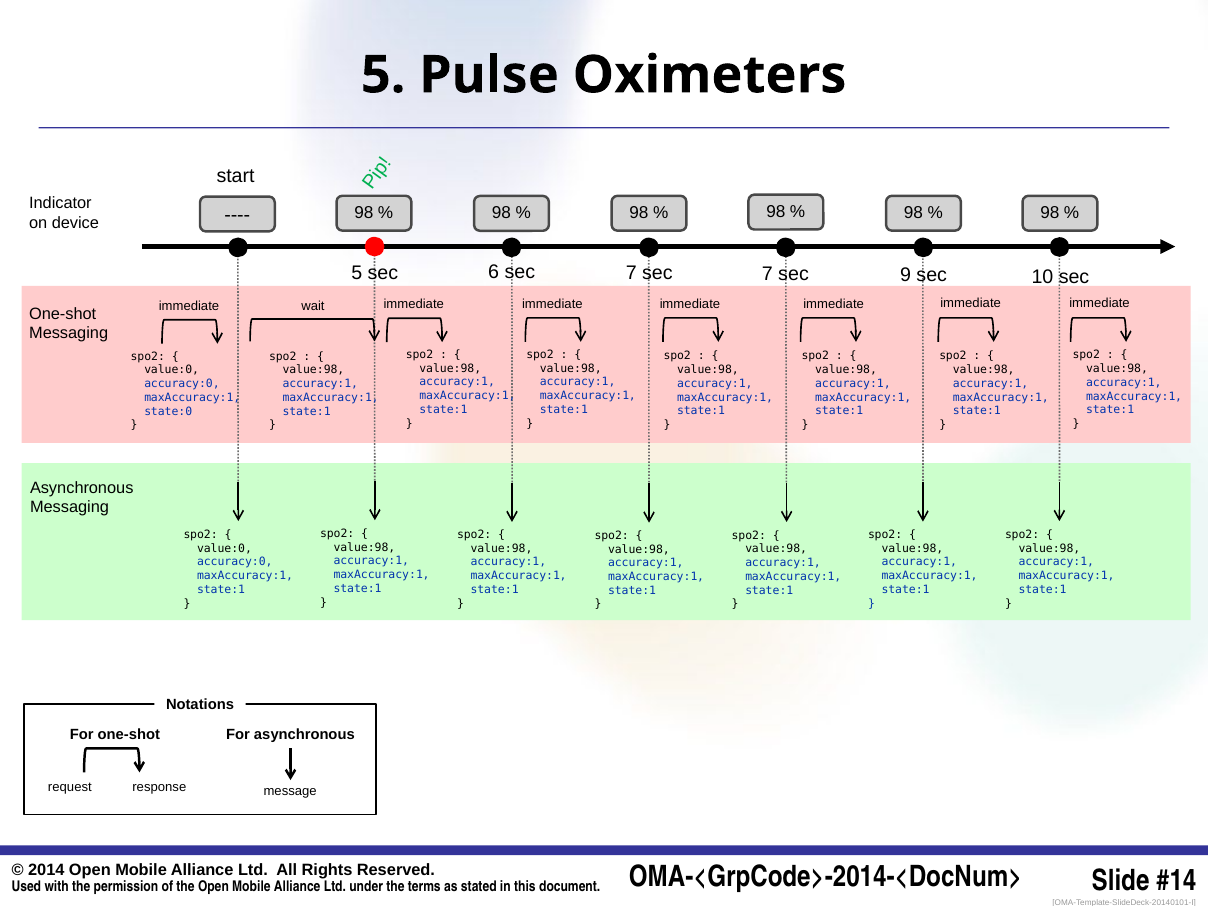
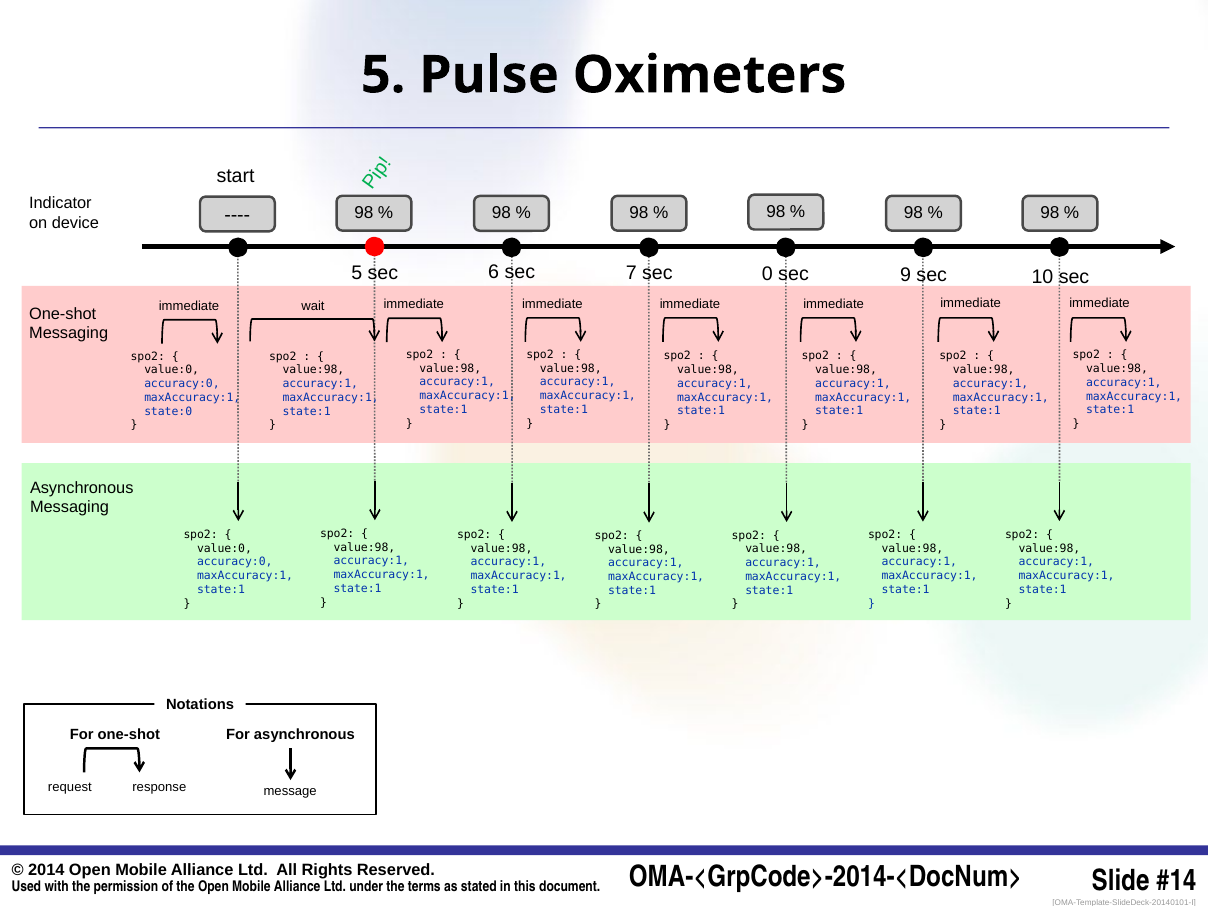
7 sec 7: 7 -> 0 (767, 274)
